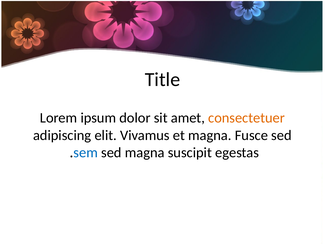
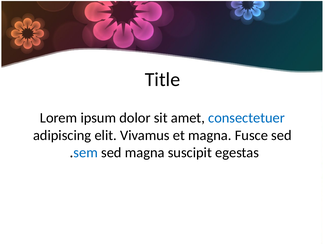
consectetuer colour: orange -> blue (246, 118)
